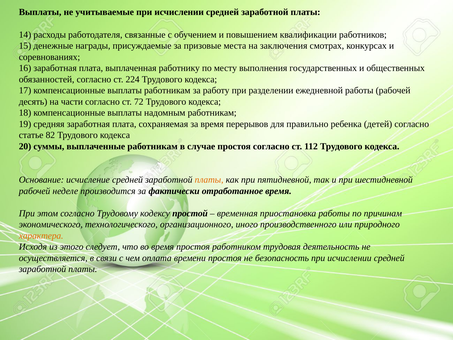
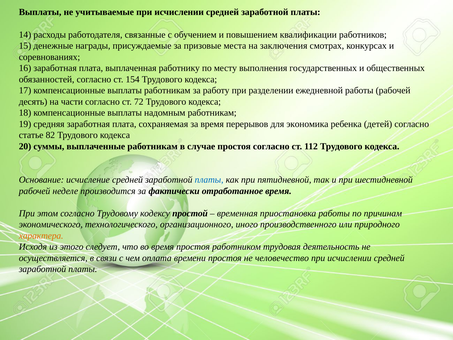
224: 224 -> 154 (133, 79)
правильно: правильно -> экономика (307, 124)
платы colour: orange -> blue (209, 180)
безопасность: безопасность -> человечество (282, 258)
